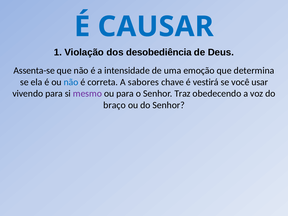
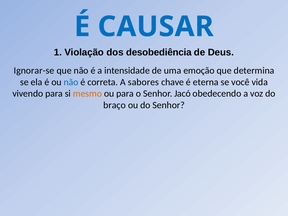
Assenta-se: Assenta-se -> Ignorar-se (34, 71)
vestirá: vestirá -> eterna (206, 82)
usar: usar -> vida (260, 82)
mesmo colour: purple -> orange (87, 94)
Traz: Traz -> Jacó (182, 94)
